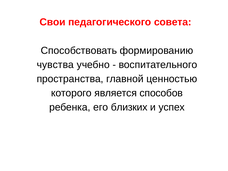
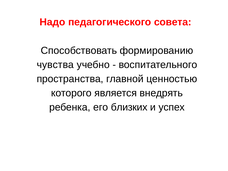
Свои: Свои -> Надо (52, 22)
способов: способов -> внедрять (161, 93)
